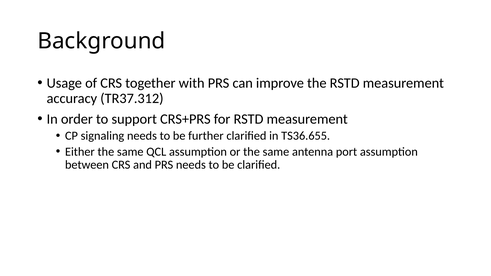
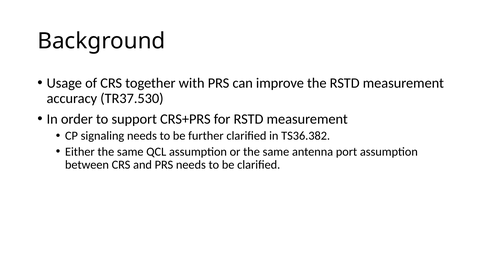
TR37.312: TR37.312 -> TR37.530 (132, 98)
TS36.655: TS36.655 -> TS36.382 (306, 136)
